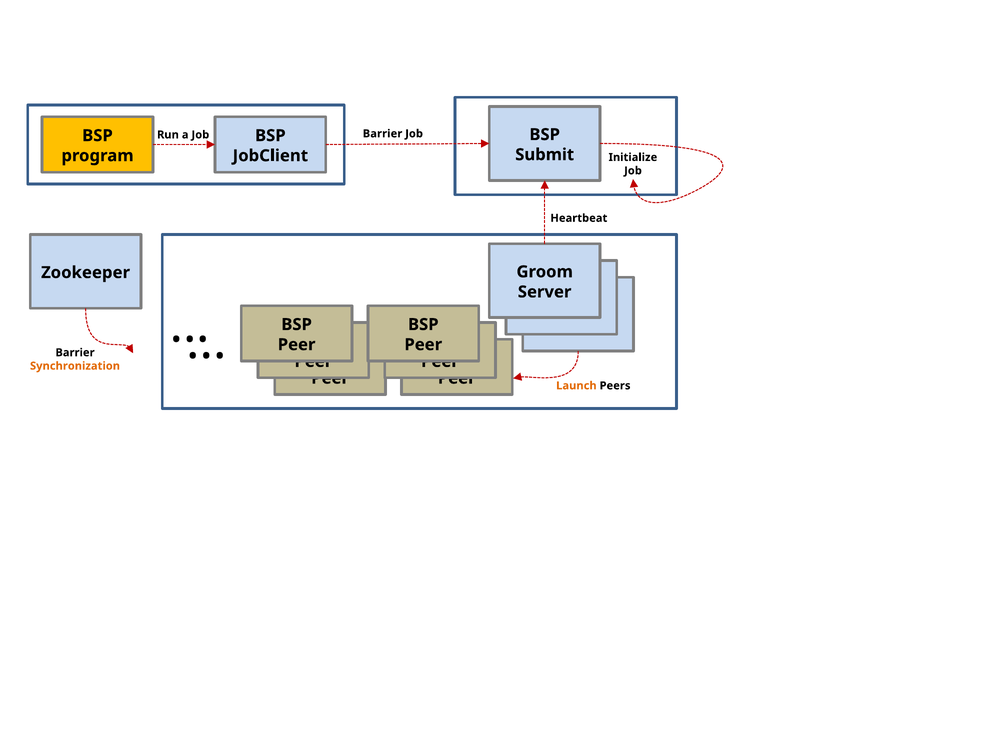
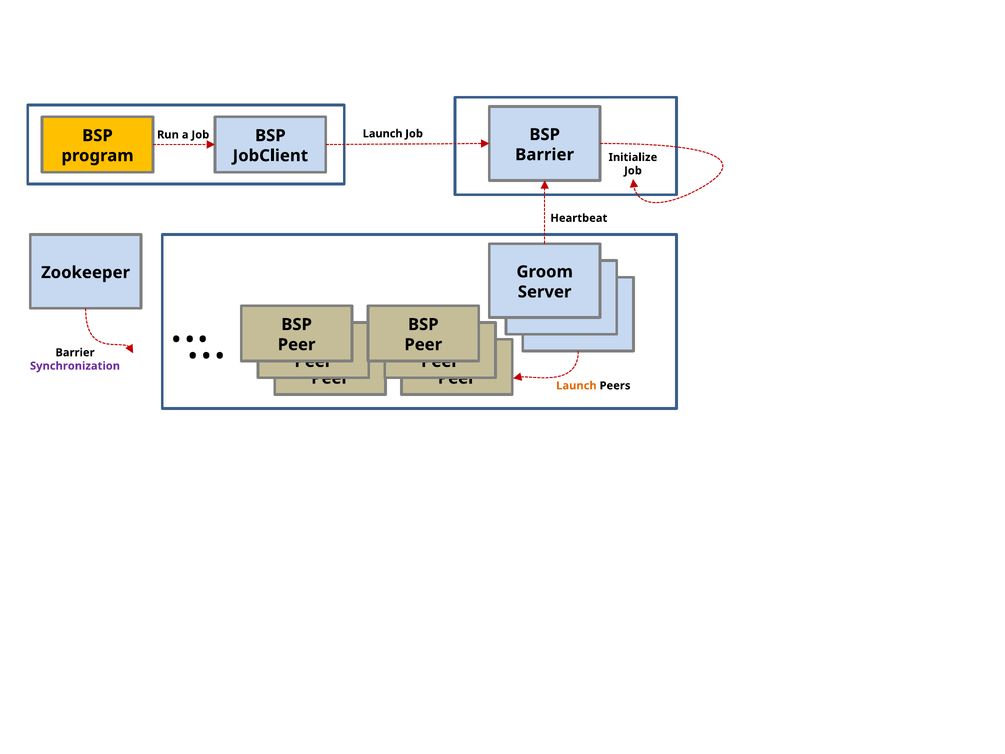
Barrier: Barrier -> Launch (383, 134)
Submit: Submit -> Barrier (545, 155)
Synchronization colour: orange -> purple (75, 366)
